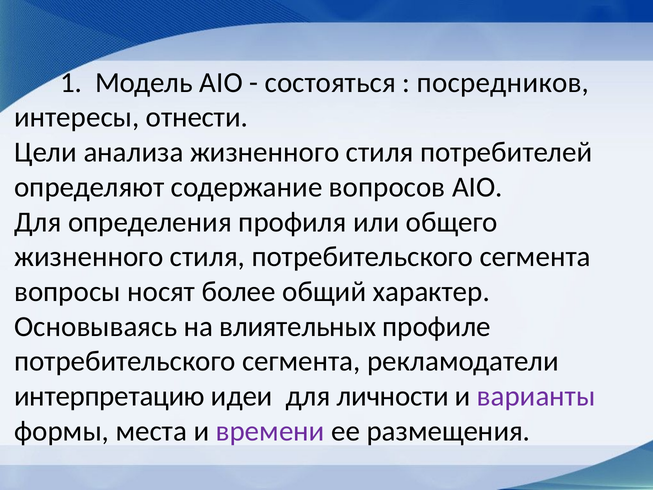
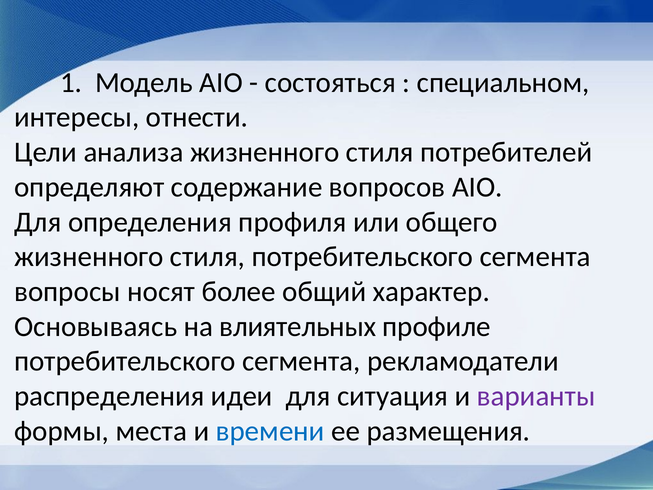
посредников: посредников -> специальном (503, 83)
интерпретацию: интерпретацию -> распределения (109, 396)
личности: личности -> ситуация (393, 396)
времени colour: purple -> blue (270, 431)
